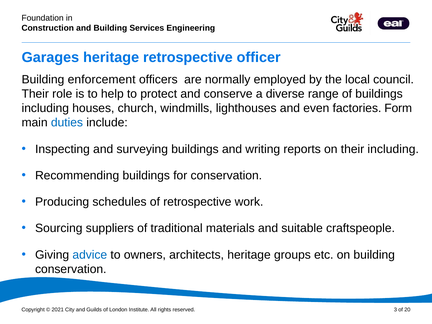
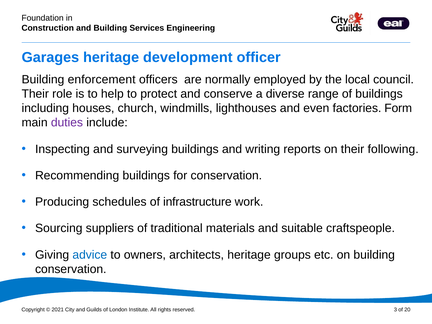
heritage retrospective: retrospective -> development (188, 57)
duties colour: blue -> purple (67, 123)
their including: including -> following (393, 149)
of retrospective: retrospective -> infrastructure (197, 202)
